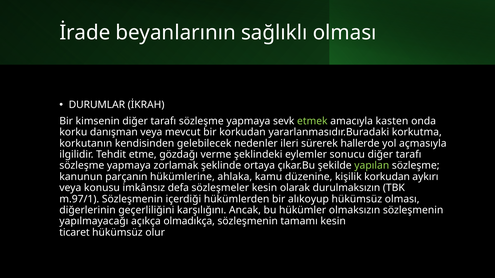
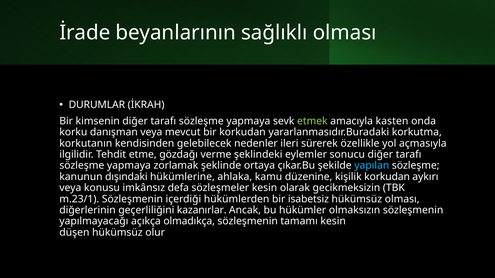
hallerde: hallerde -> özellikle (360, 144)
yapılan colour: light green -> light blue (372, 166)
parçanın: parçanın -> dışındaki (126, 177)
durulmaksızın: durulmaksızın -> gecikmeksizin (346, 188)
m.97/1: m.97/1 -> m.23/1 (79, 199)
alıkoyup: alıkoyup -> isabetsiz (308, 199)
karşılığını: karşılığını -> kazanırlar (202, 210)
ticaret: ticaret -> düşen (74, 233)
